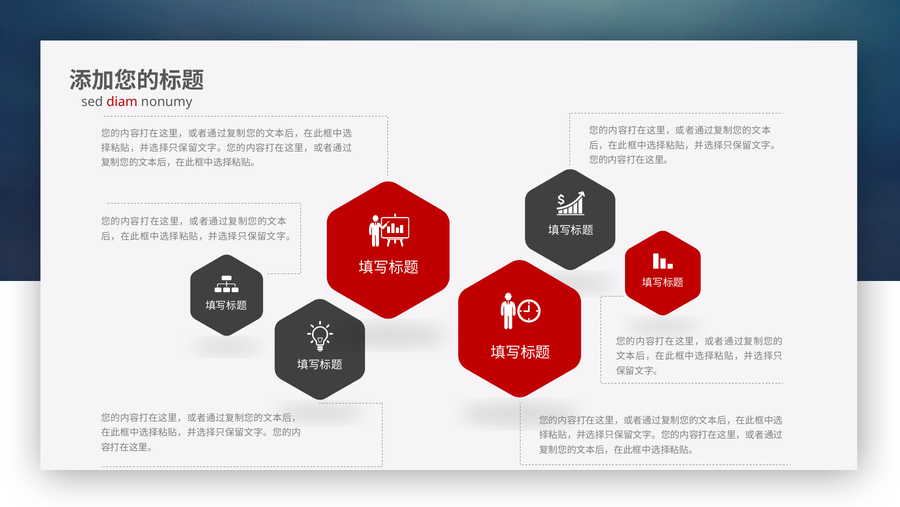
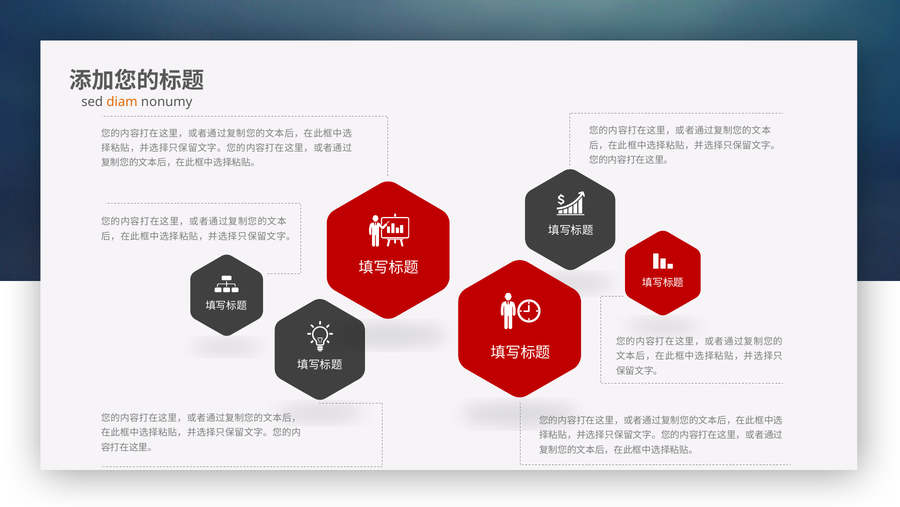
diam colour: red -> orange (122, 102)
